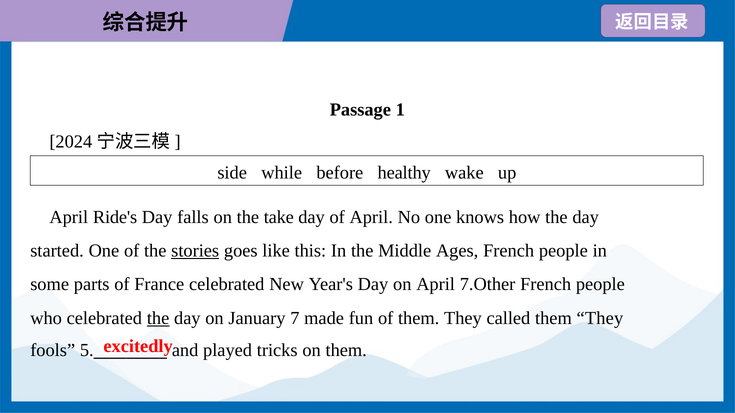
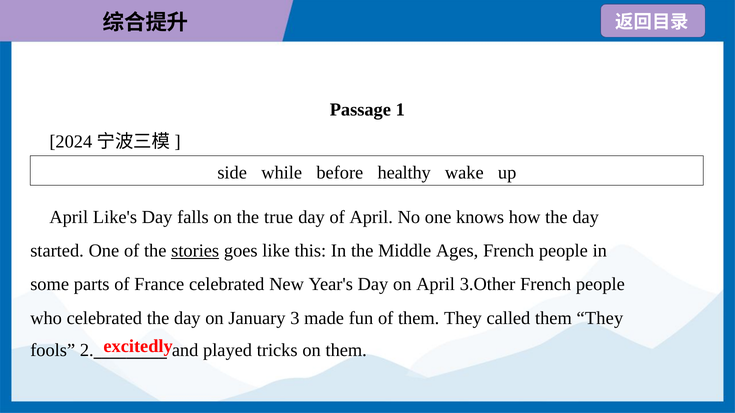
Ride's: Ride's -> Like's (115, 217)
take: take -> true (279, 217)
7.Other: 7.Other -> 3.Other (488, 285)
the underline: present -> none (158, 318)
7: 7 -> 3 (295, 318)
5: 5 -> 2 (87, 351)
